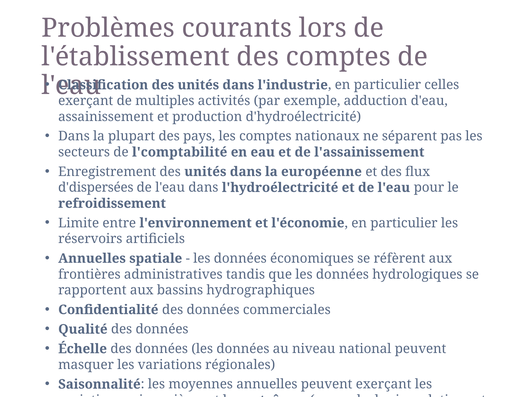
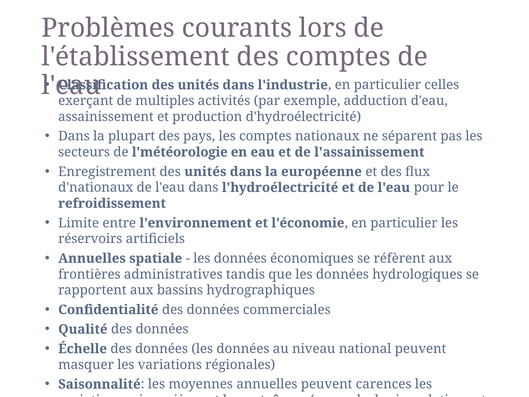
l'comptabilité: l'comptabilité -> l'météorologie (180, 152)
d'dispersées: d'dispersées -> d'nationaux (96, 187)
peuvent exerçant: exerçant -> carences (384, 384)
